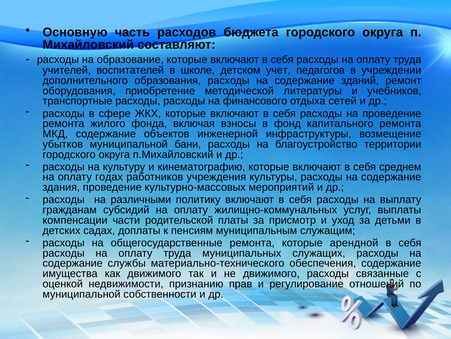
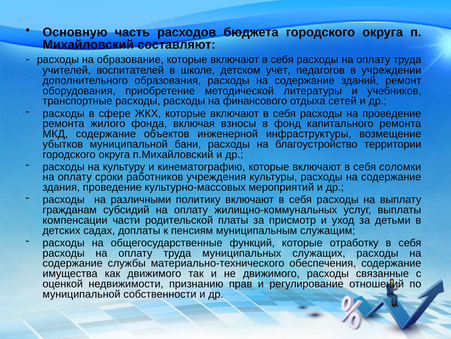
среднем: среднем -> соломки (400, 167)
годах: годах -> сроки (109, 177)
общегосударственные ремонта: ремонта -> функций (252, 242)
арендной: арендной -> отработку (354, 242)
